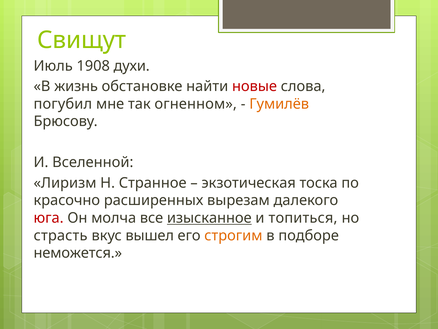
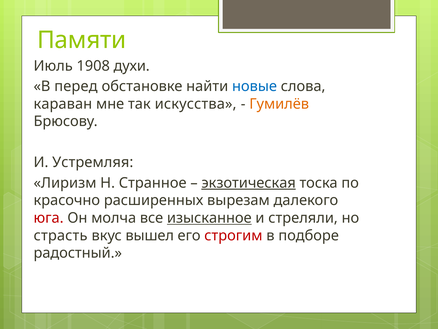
Свищут: Свищут -> Памяти (82, 40)
жизнь: жизнь -> перед (76, 86)
новые colour: red -> blue (255, 86)
погубил: погубил -> караван (63, 104)
огненном: огненном -> искусства (196, 104)
Вселенной: Вселенной -> Устремляя (93, 162)
экзотическая underline: none -> present (249, 183)
топиться: топиться -> стреляли (303, 218)
строгим colour: orange -> red (233, 235)
неможется: неможется -> радостный (78, 253)
